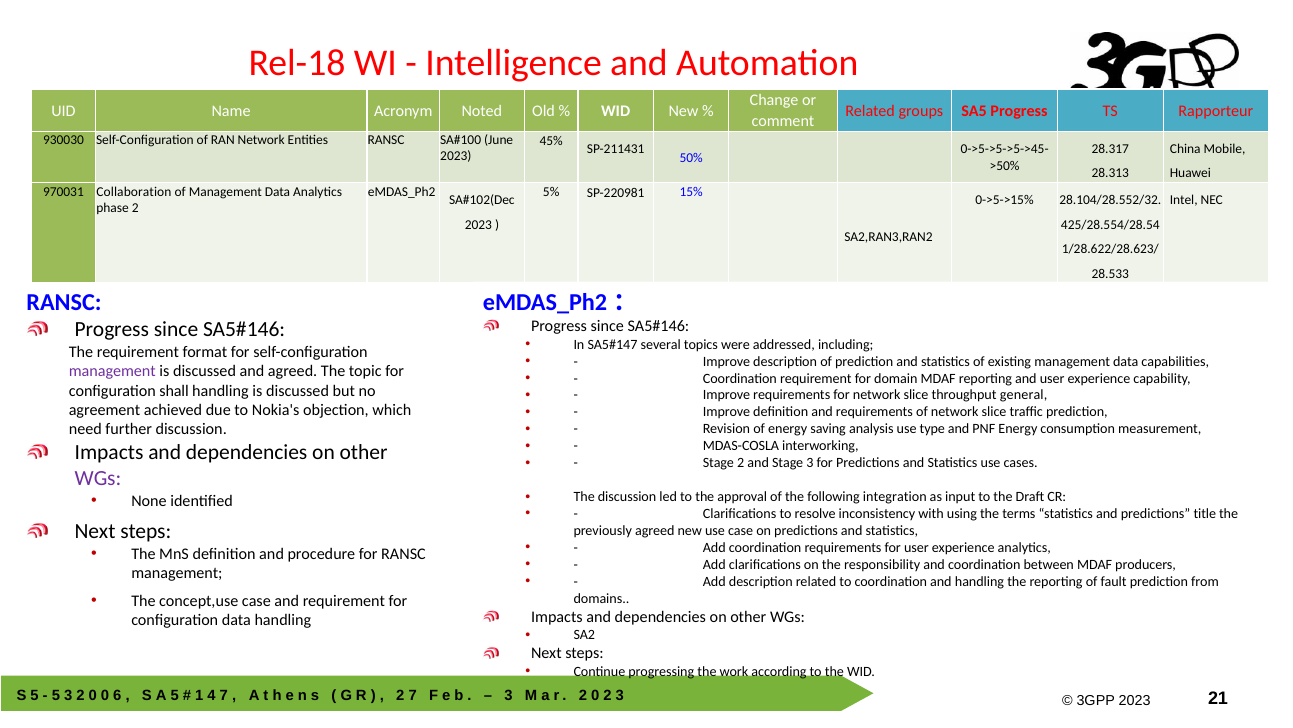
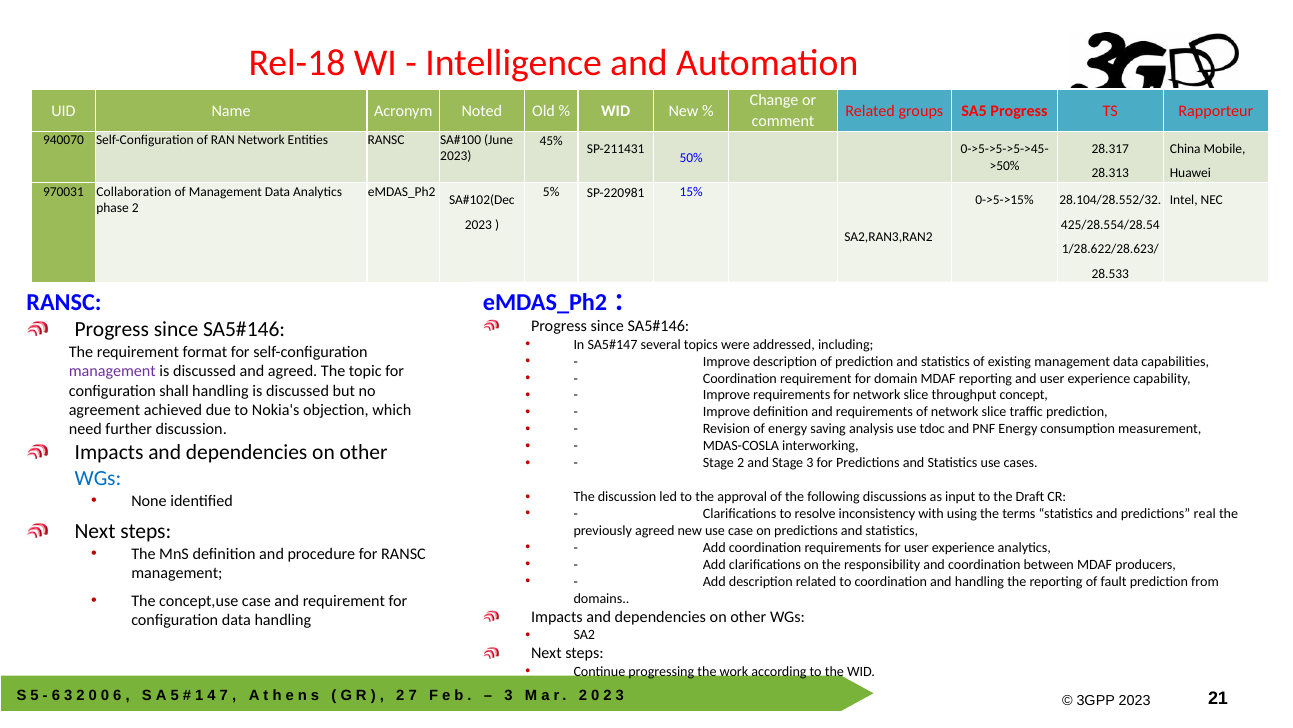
930030: 930030 -> 940070 (63, 140)
general: general -> concept (1024, 395)
type: type -> tdoc (932, 429)
WGs colour: purple -> blue (98, 478)
integration: integration -> discussions (895, 497)
title: title -> real (1205, 514)
5: 5 -> 6 (56, 694)
